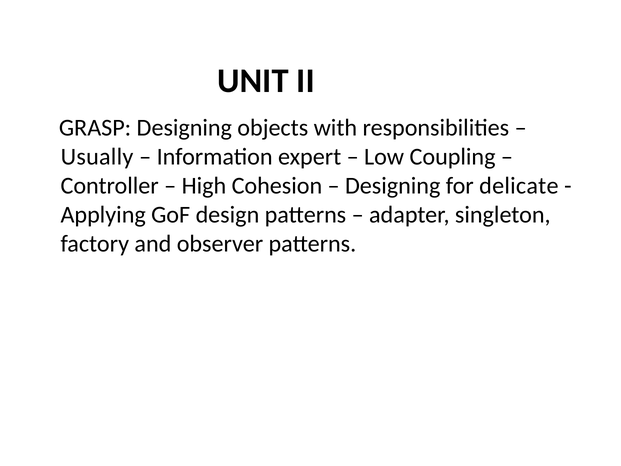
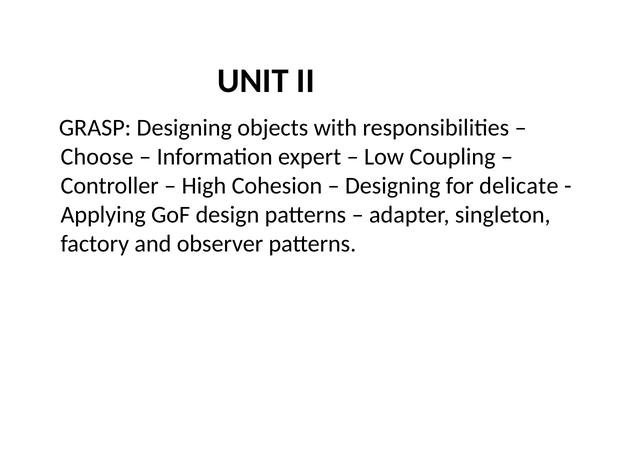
Usually: Usually -> Choose (97, 157)
